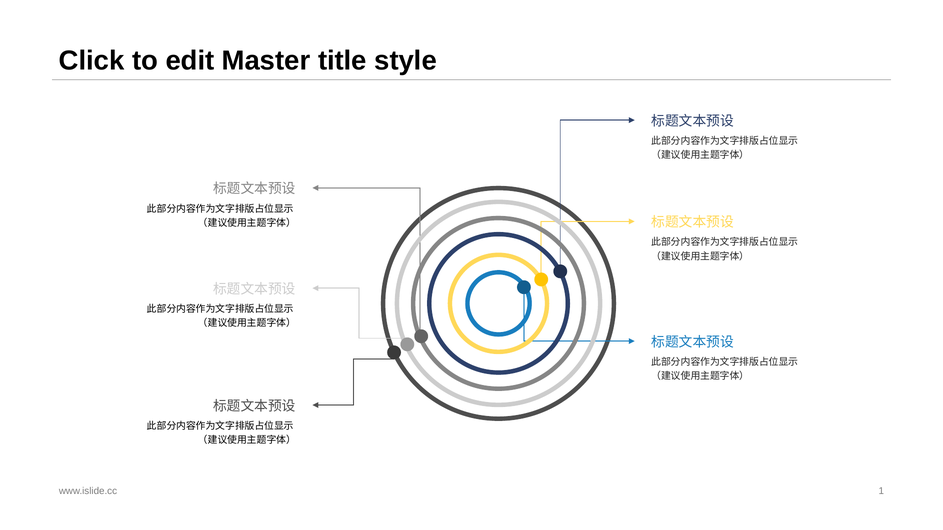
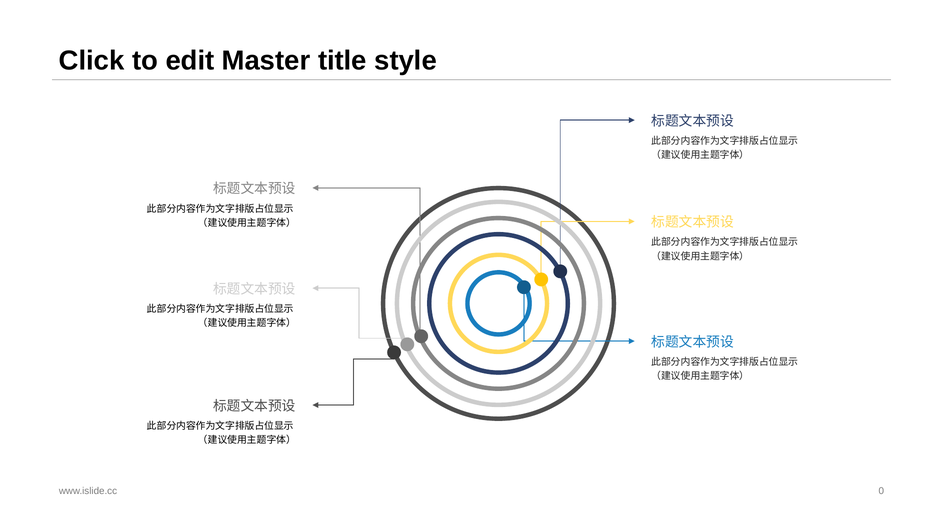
1: 1 -> 0 (881, 491)
